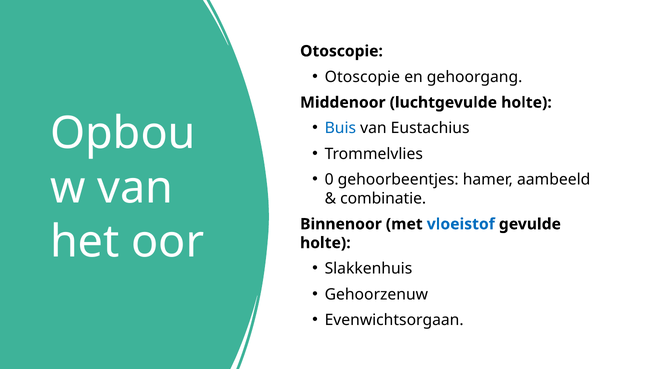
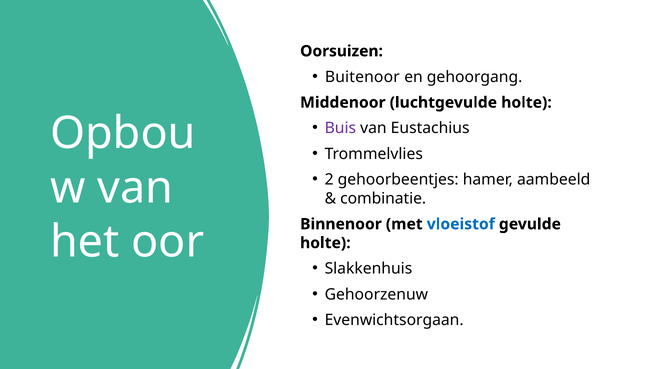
Otoscopie: Otoscopie -> Oorsuizen (341, 51)
Otoscopie: Otoscopie -> Buitenoor (362, 77)
Buis colour: blue -> purple (340, 128)
0: 0 -> 2 (329, 179)
